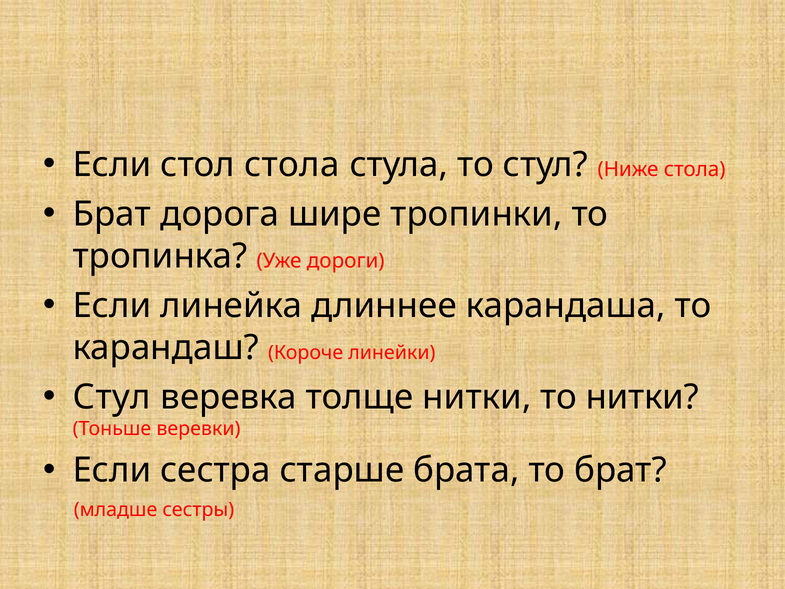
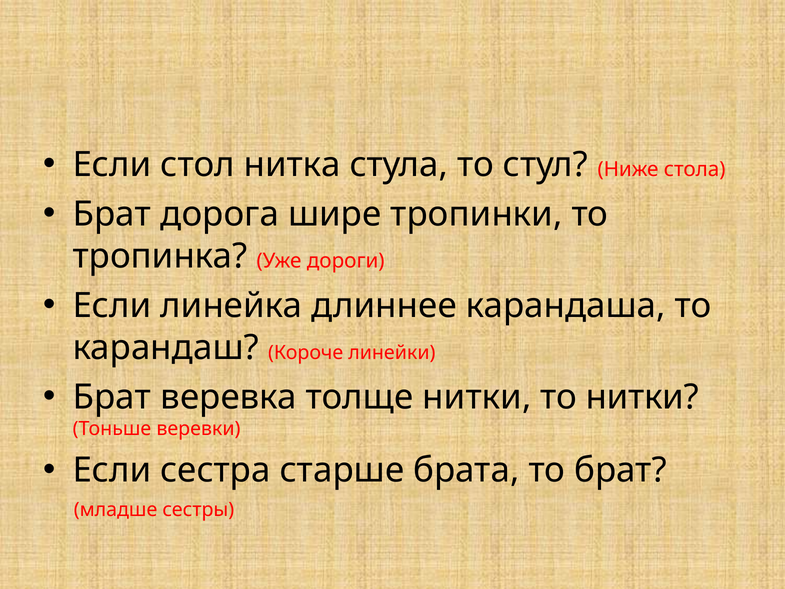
стол стола: стола -> нитка (292, 165)
Стул: Стул -> Брат (112, 397)
